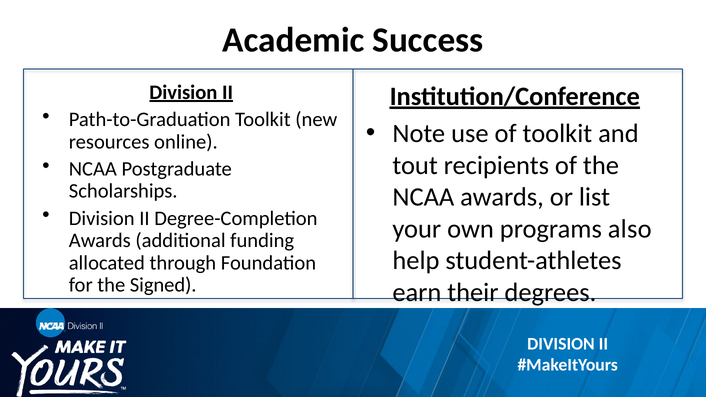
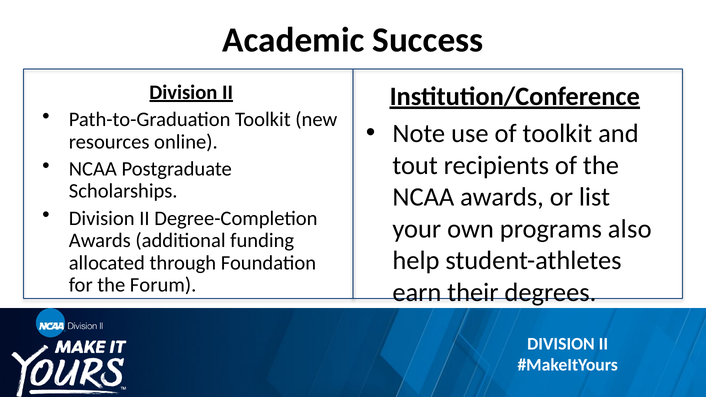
Signed: Signed -> Forum (163, 285)
